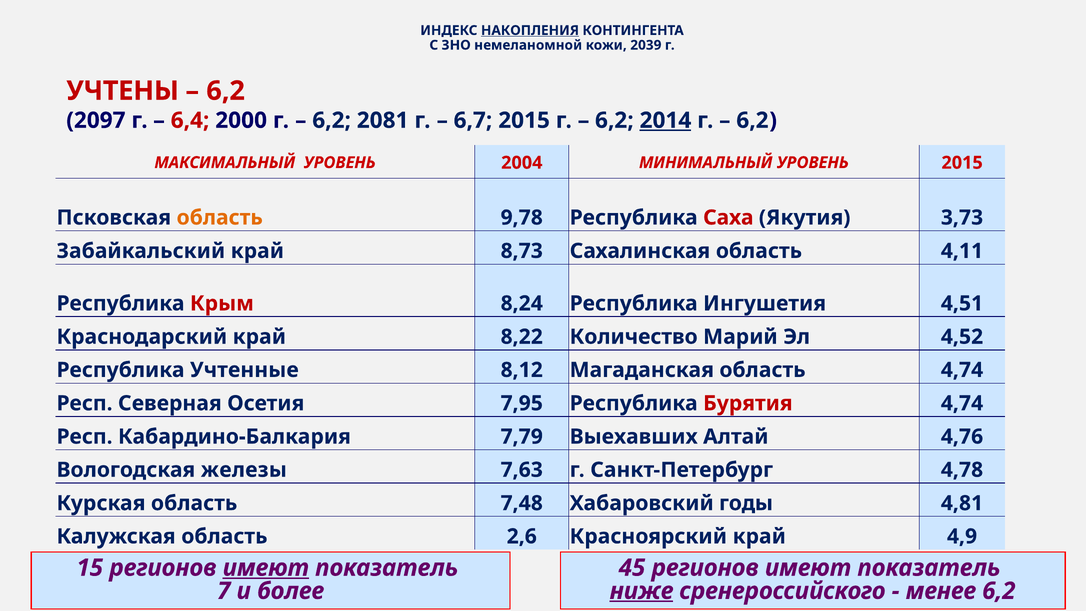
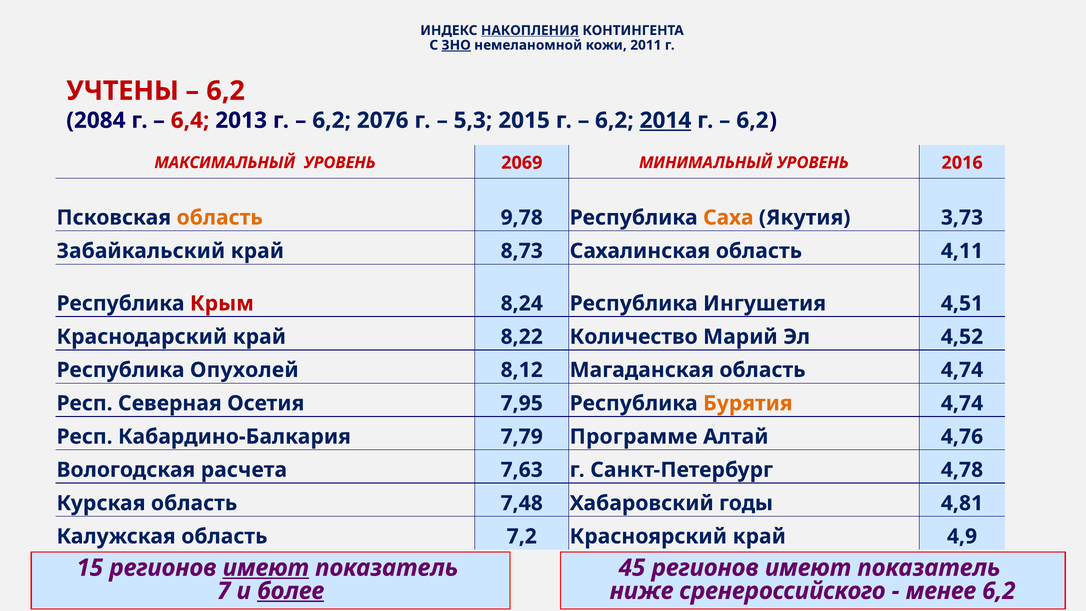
ЗНО underline: none -> present (456, 45)
2039: 2039 -> 2011 (646, 45)
2097: 2097 -> 2084 (96, 120)
2000: 2000 -> 2013 (241, 120)
2081: 2081 -> 2076 (383, 120)
6,7: 6,7 -> 5,3 (473, 120)
2004: 2004 -> 2069 (522, 163)
УРОВЕНЬ 2015: 2015 -> 2016 (962, 163)
Саха colour: red -> orange (728, 218)
Учтенные: Учтенные -> Опухолей (244, 370)
Бурятия colour: red -> orange (748, 403)
Выехавших: Выехавших -> Программе (634, 437)
железы: железы -> расчета (244, 470)
2,6: 2,6 -> 7,2 (522, 536)
более underline: none -> present (291, 591)
ниже underline: present -> none (642, 591)
